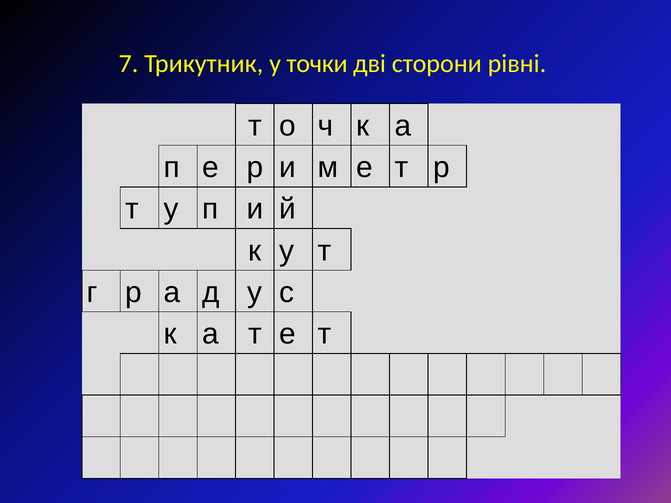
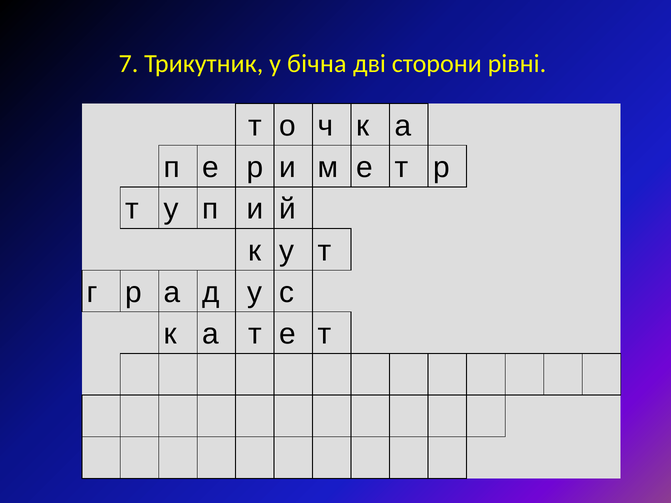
точки: точки -> бічна (317, 64)
